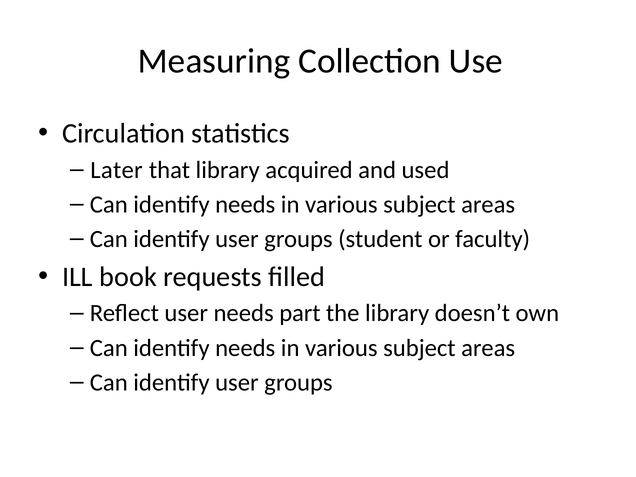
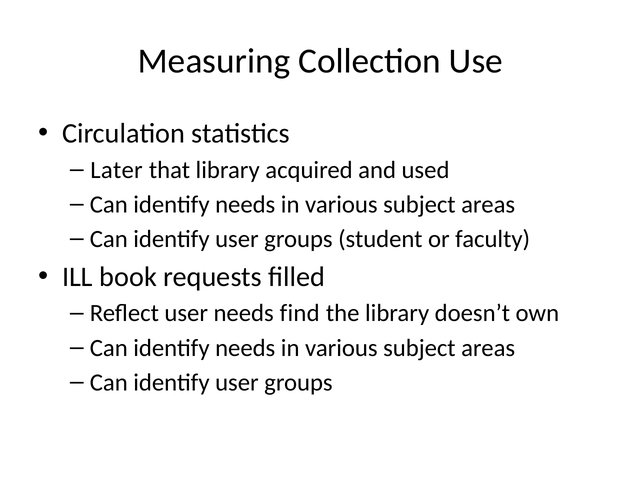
part: part -> find (300, 313)
